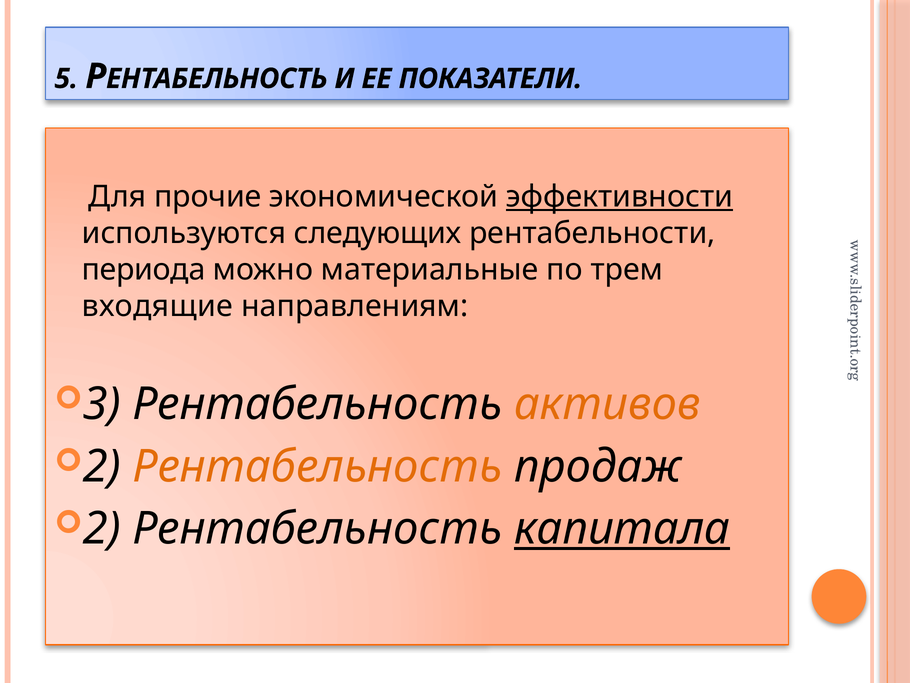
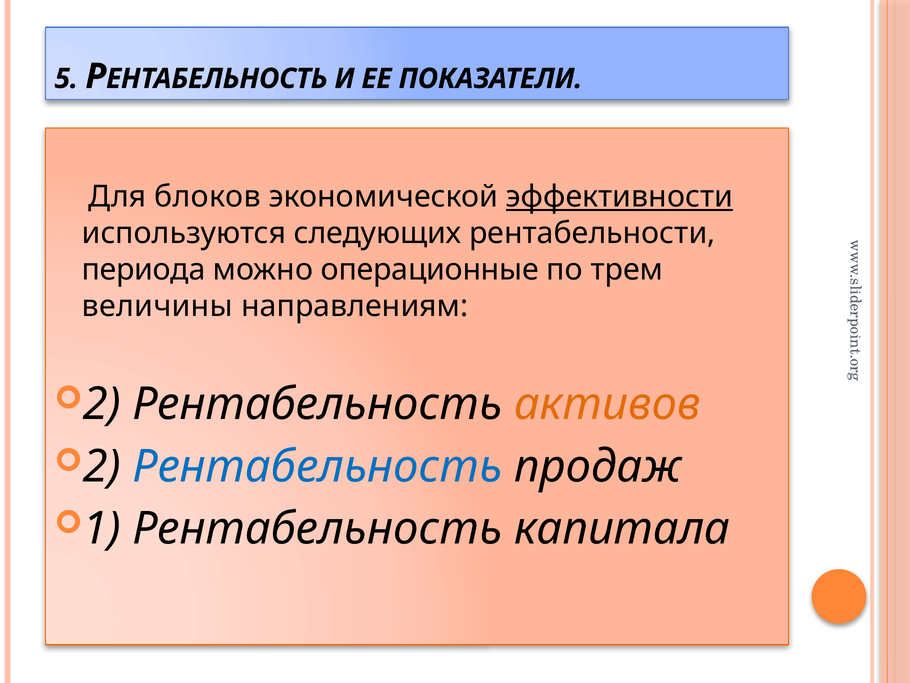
прочие: прочие -> блоков (208, 197)
материальные: материальные -> операционные (430, 270)
входящие: входящие -> величины (157, 306)
3: 3 -> 2 (102, 404)
Рентабельность colour: orange -> blue (318, 466)
2: 2 -> 1 (102, 529)
капитала underline: present -> none (622, 529)
